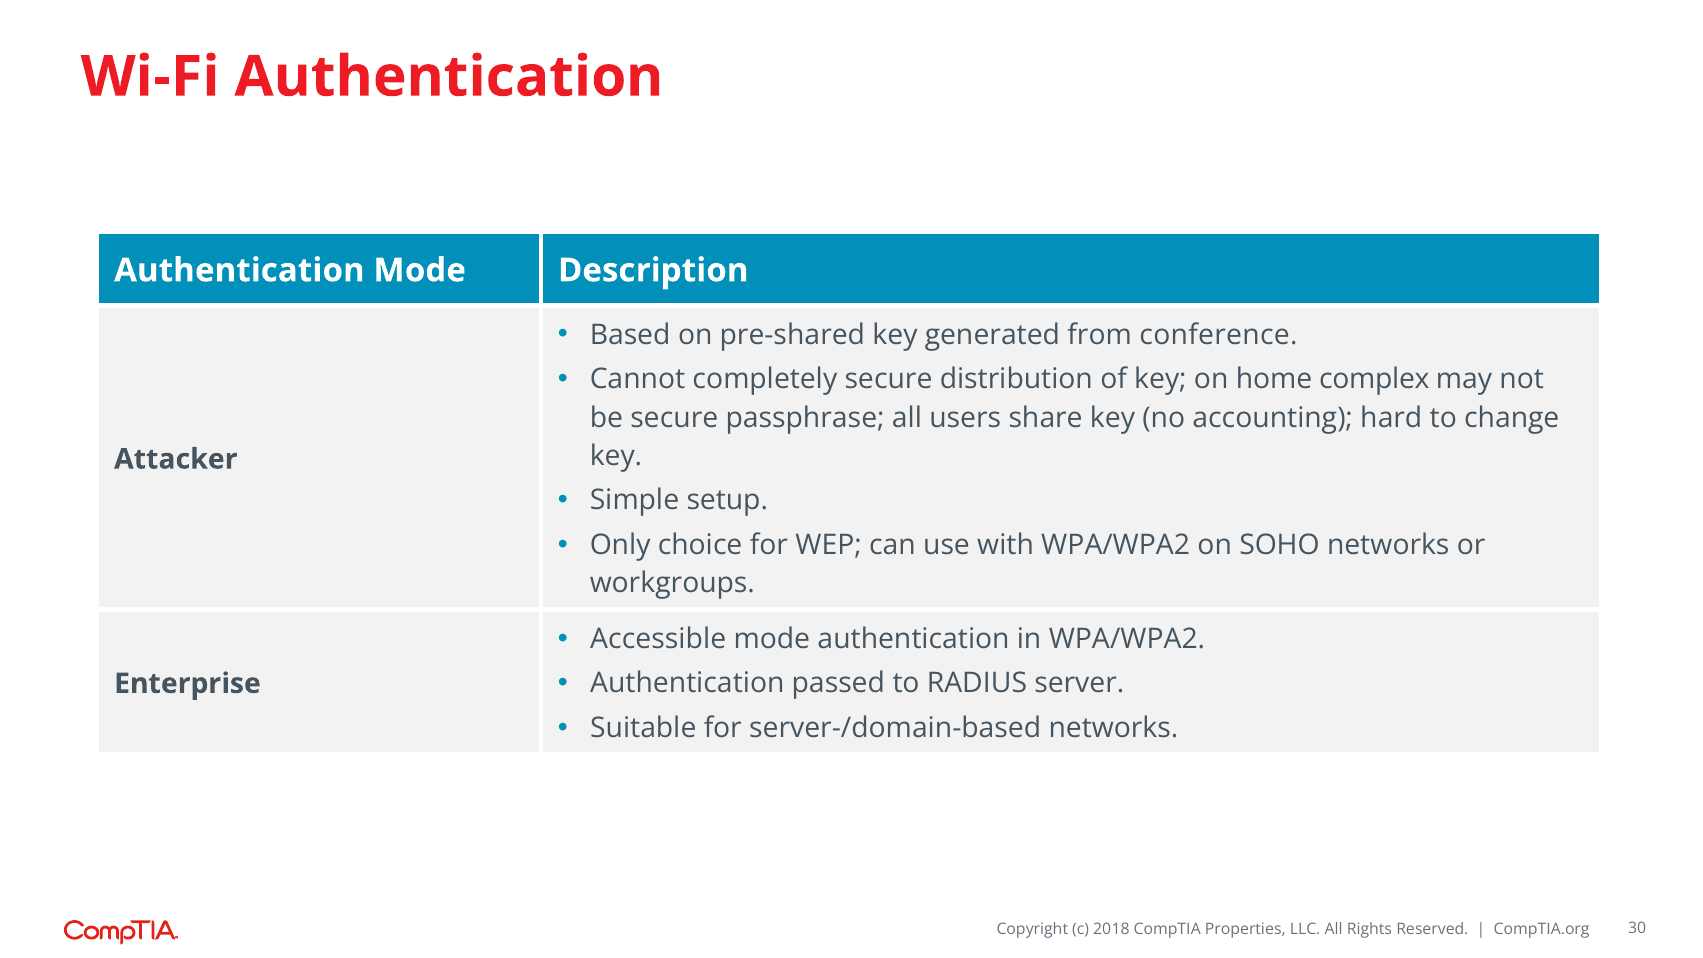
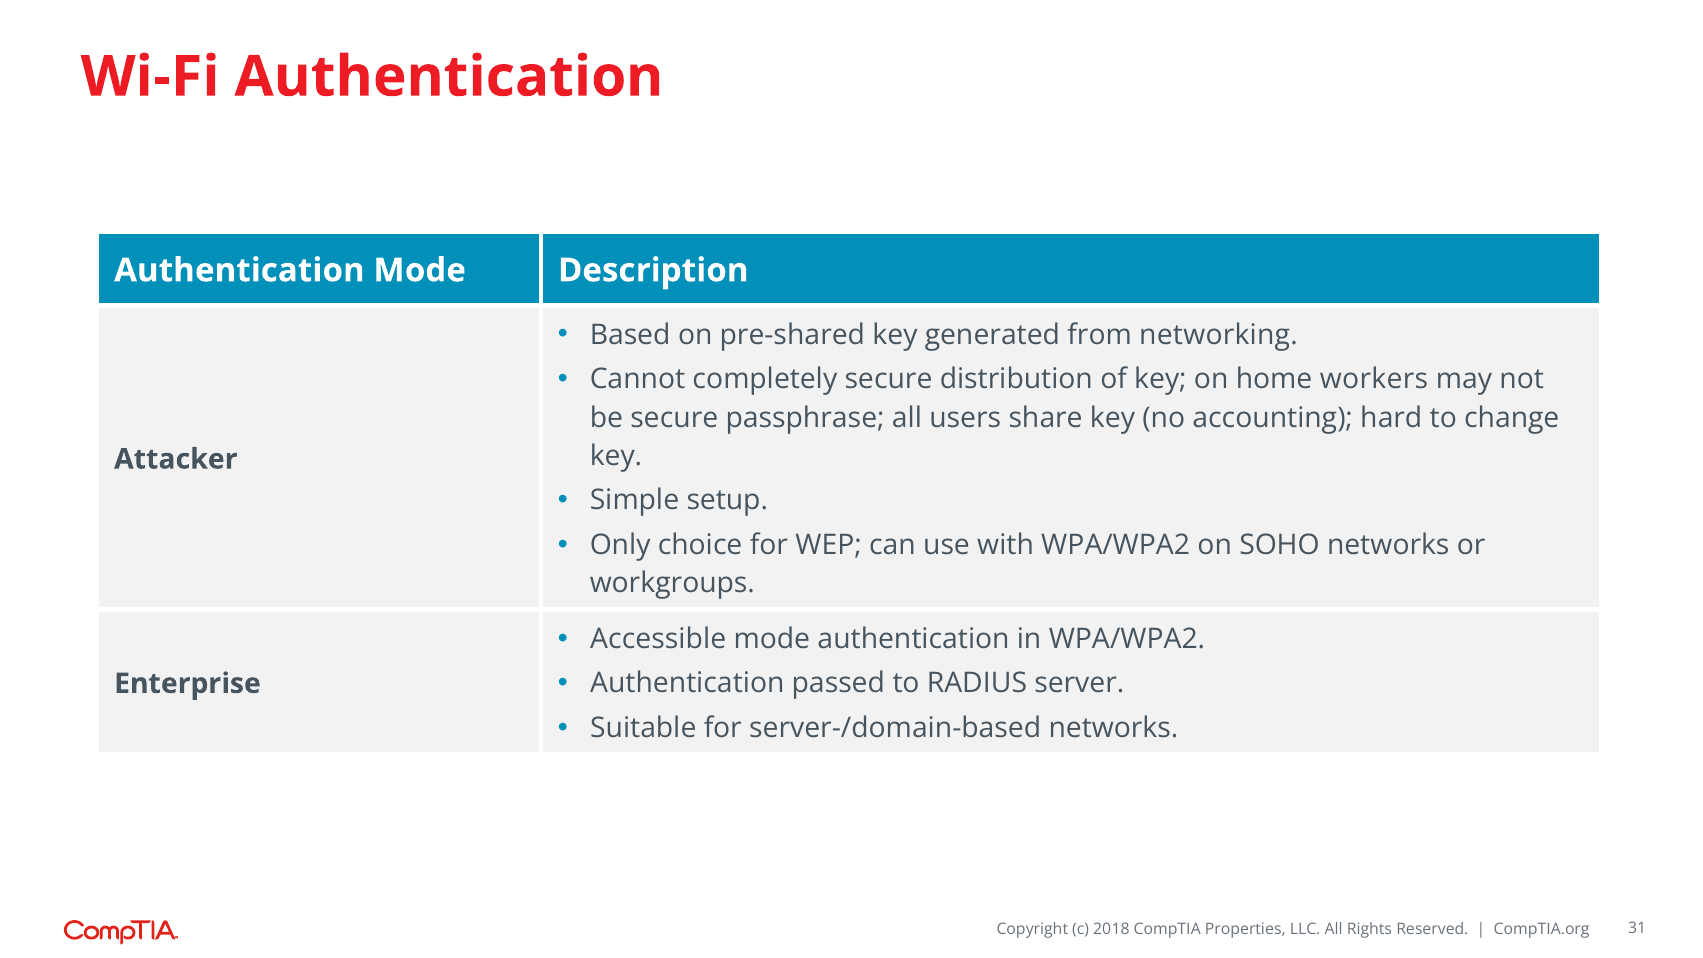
conference: conference -> networking (1218, 335)
complex: complex -> workers (1374, 379)
30: 30 -> 31 (1637, 928)
